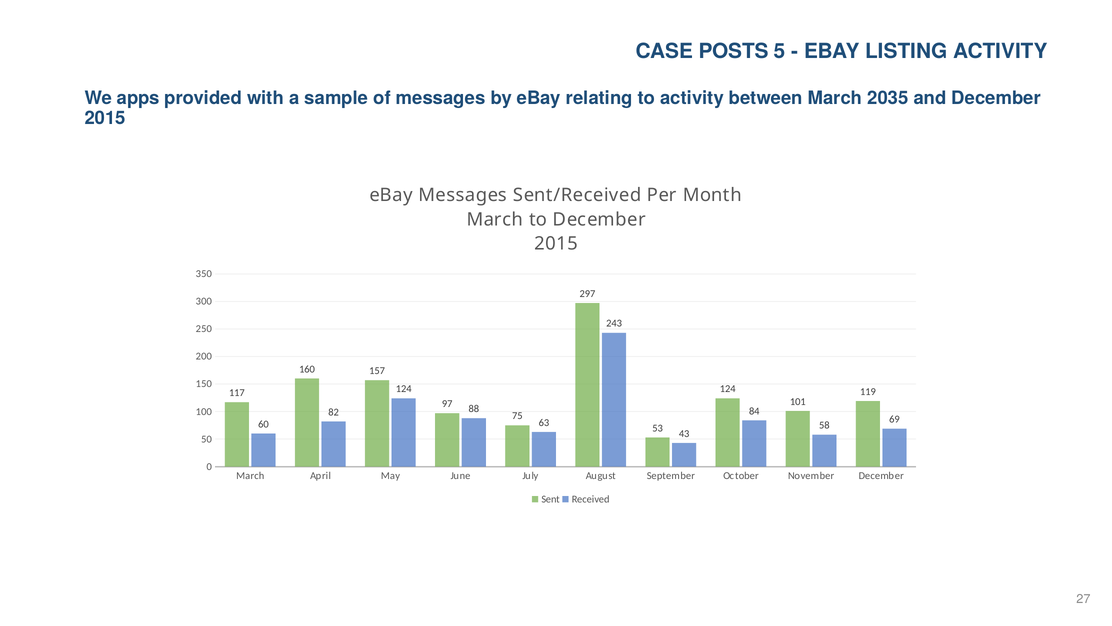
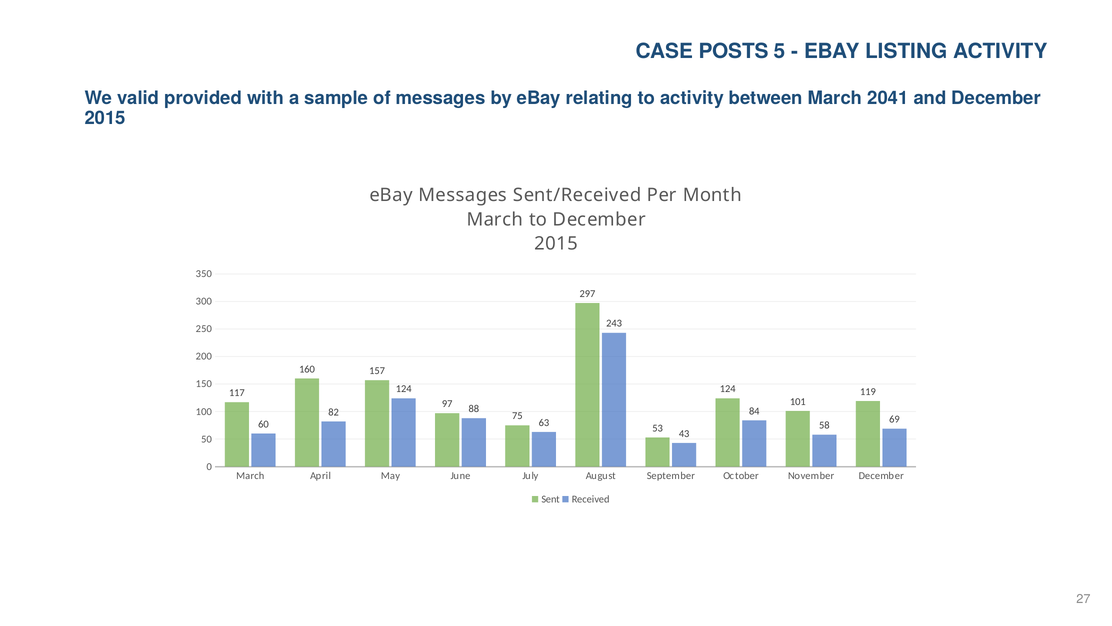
apps: apps -> valid (138, 98)
2035: 2035 -> 2041 (888, 98)
